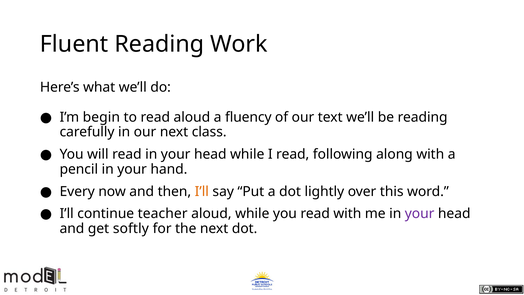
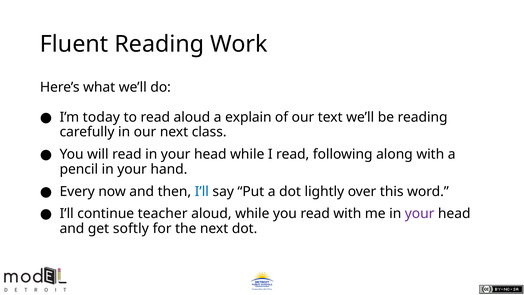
begin: begin -> today (101, 117)
fluency: fluency -> explain (248, 117)
I’ll colour: orange -> blue (202, 191)
